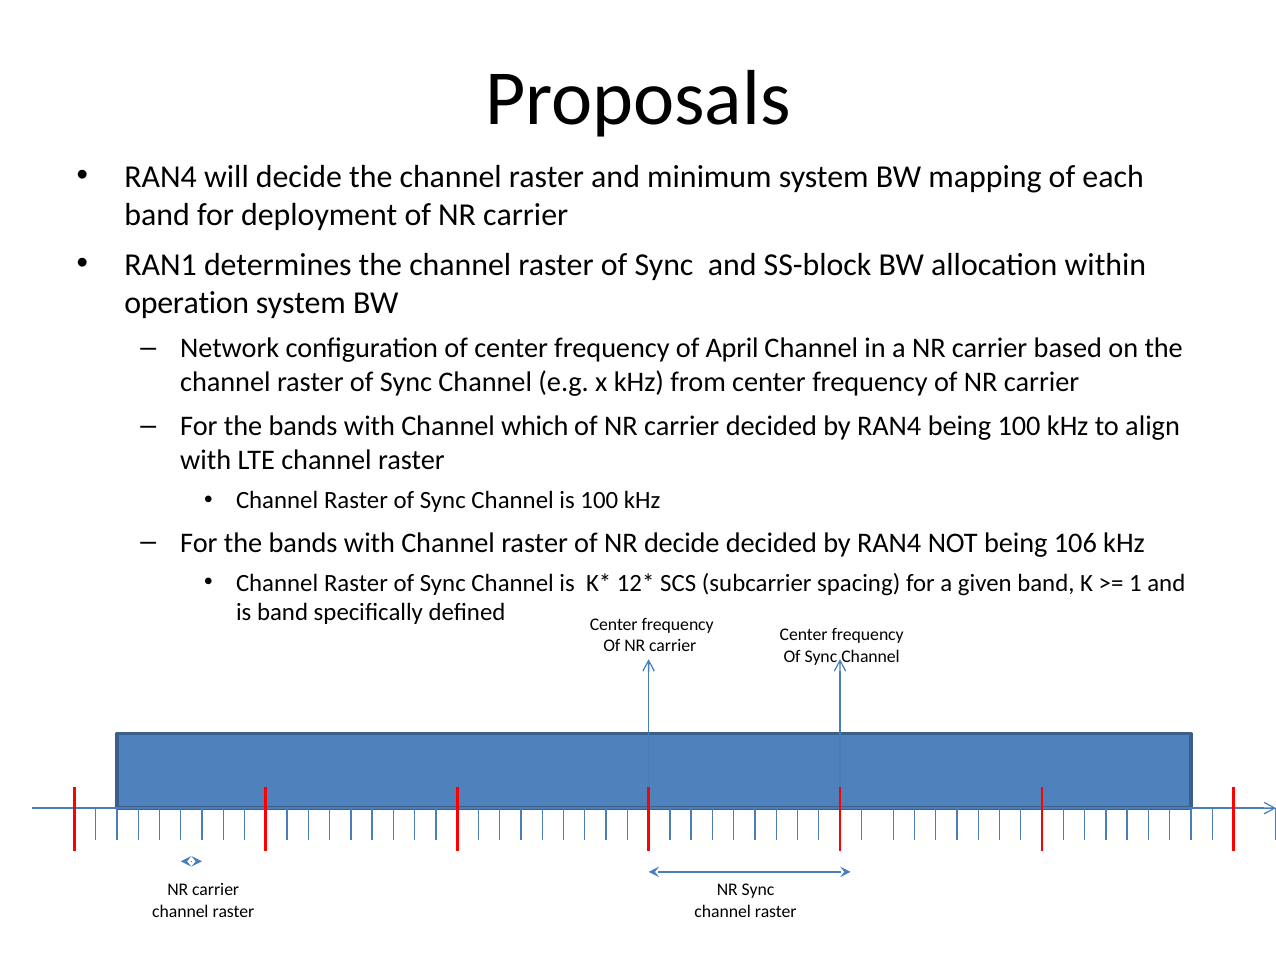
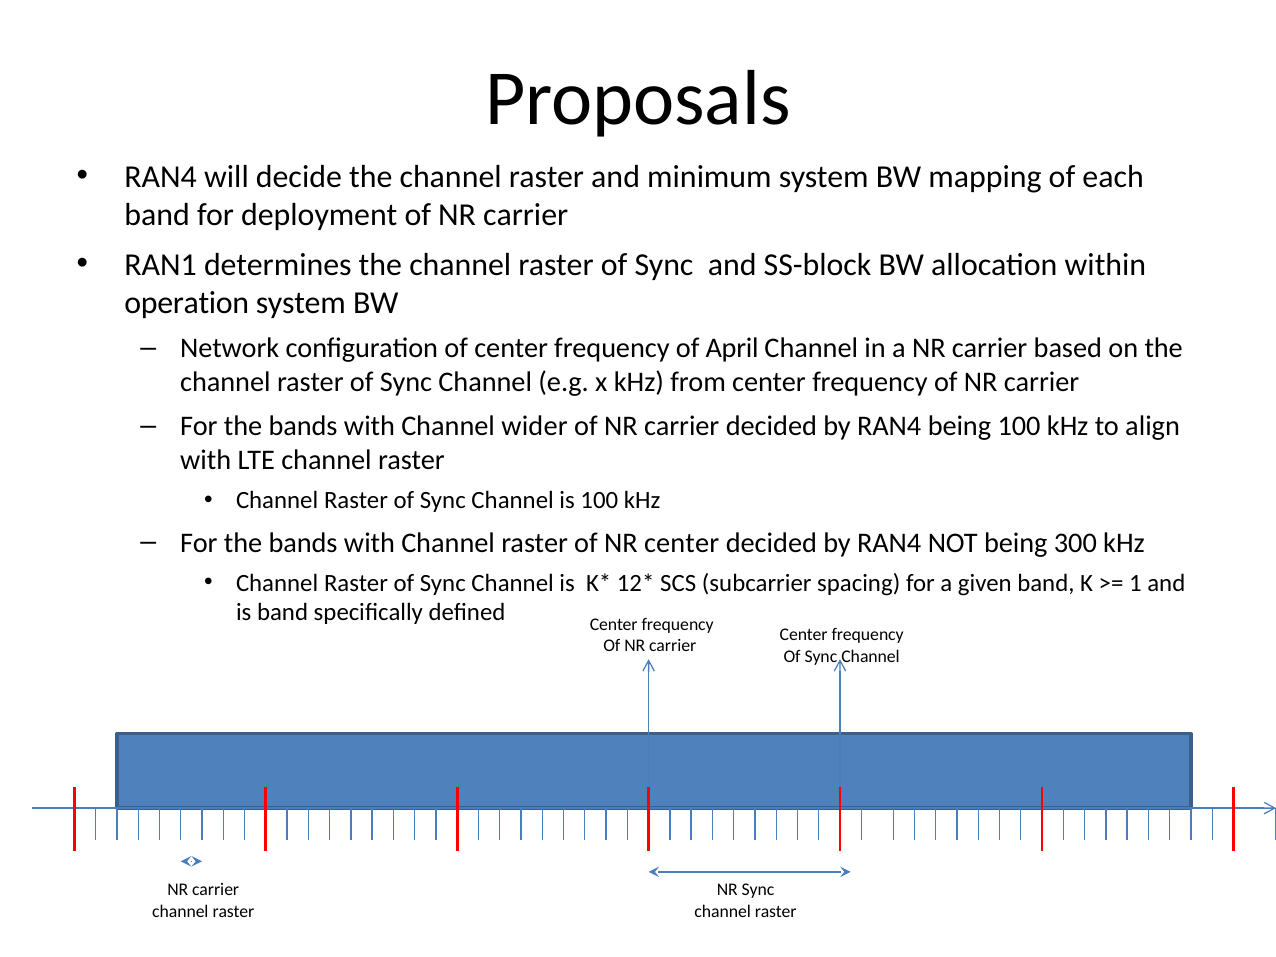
which: which -> wider (535, 427)
NR decide: decide -> center (682, 543)
106: 106 -> 300 (1075, 543)
